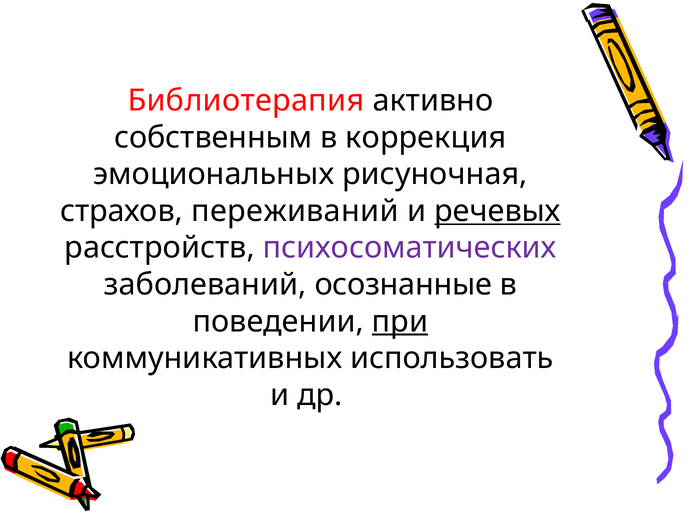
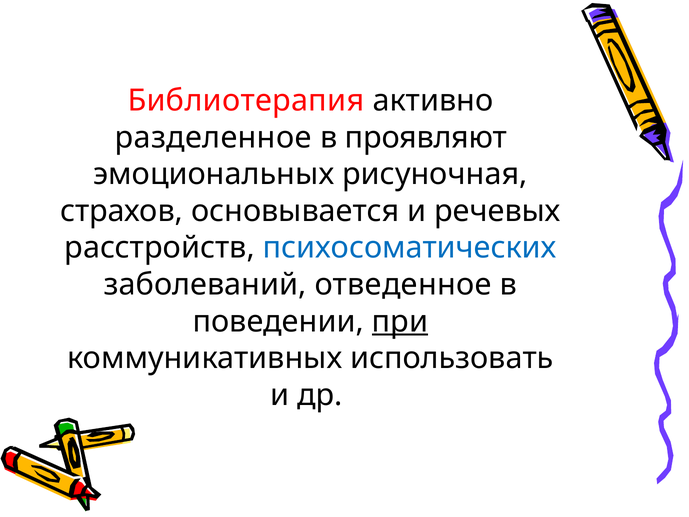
собственным: собственным -> разделенное (213, 137)
коррекция: коррекция -> проявляют (426, 137)
переживаний: переживаний -> основывается (295, 211)
речевых underline: present -> none (497, 211)
психосоматических colour: purple -> blue (410, 248)
осознанные: осознанные -> отведенное (403, 284)
